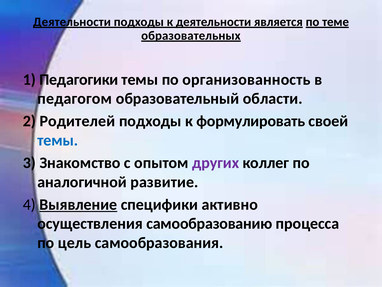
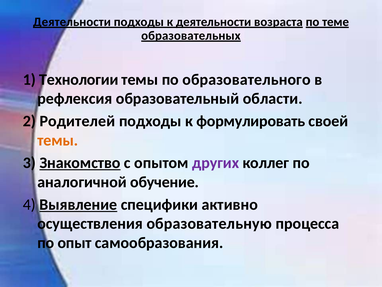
является: является -> возраста (278, 22)
Педагогики: Педагогики -> Технологии (79, 79)
организованность: организованность -> образовательного (246, 79)
педагогом: педагогом -> рефлексия (75, 99)
темы colour: blue -> orange (58, 140)
Знакомство underline: none -> present (80, 163)
развитие: развитие -> обучение (165, 182)
самообразованию: самообразованию -> образовательную (209, 223)
цель: цель -> опыт (75, 242)
